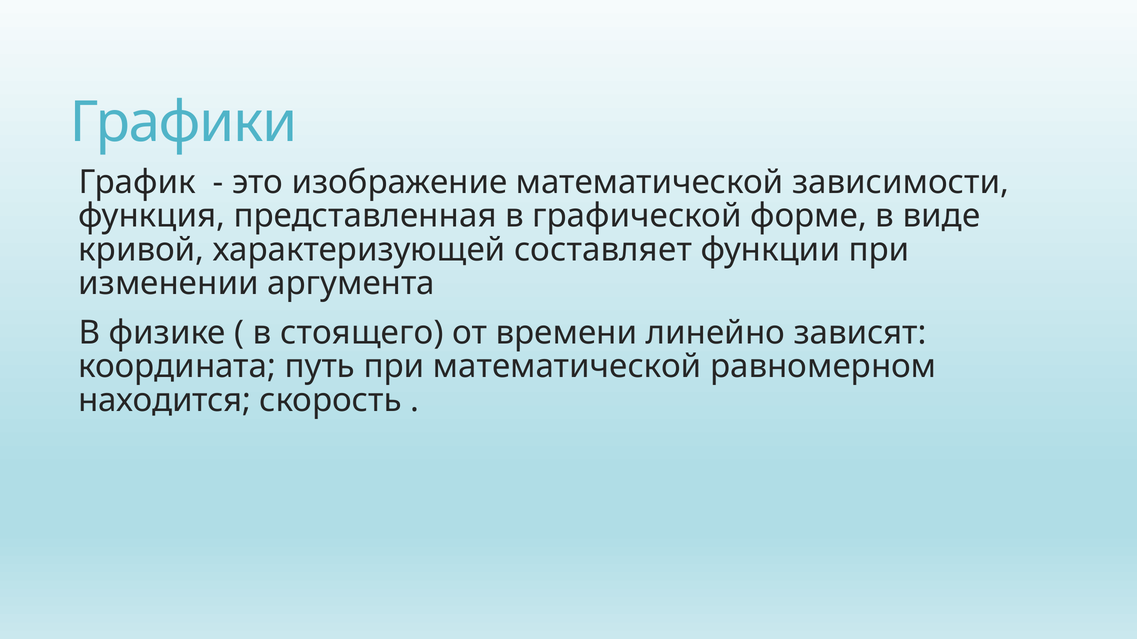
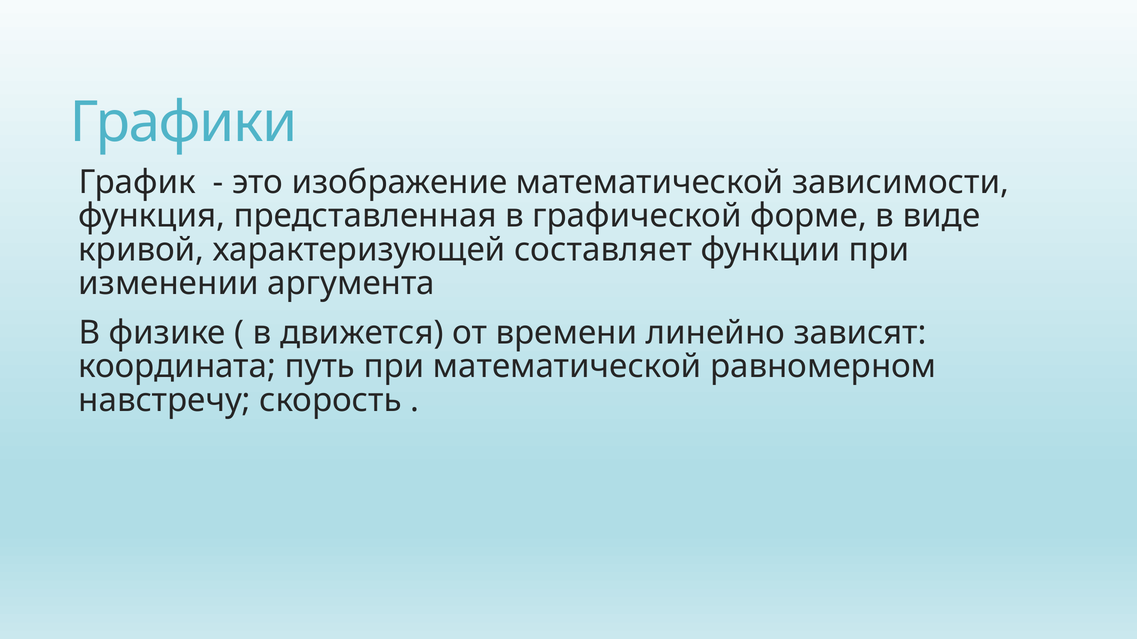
стоящего: стоящего -> движется (362, 333)
находится: находится -> навстречу (165, 401)
